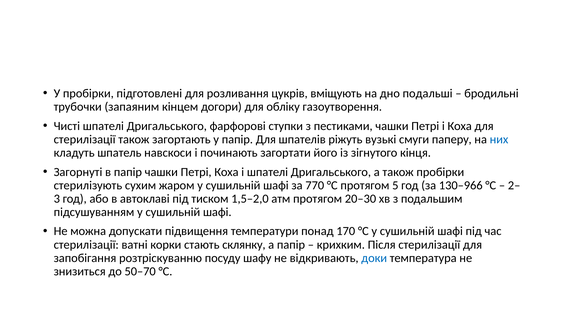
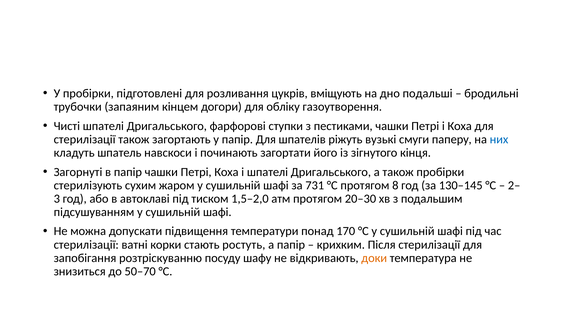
770: 770 -> 731 (315, 185)
5: 5 -> 8 (395, 185)
130–966: 130–966 -> 130–145 (461, 185)
склянку: склянку -> ростуть (244, 244)
доки colour: blue -> orange (374, 258)
